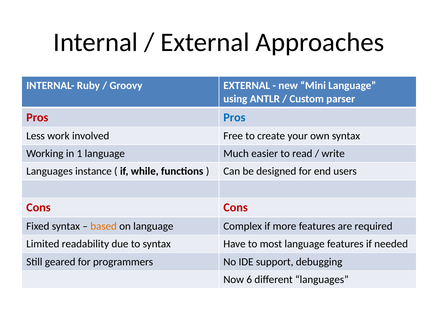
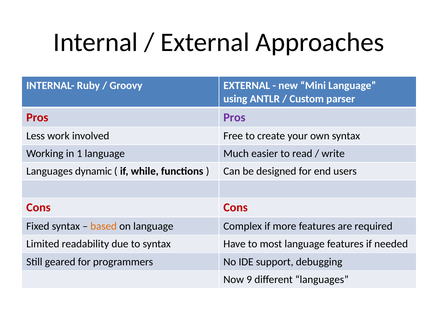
Pros colour: blue -> purple (234, 118)
instance: instance -> dynamic (93, 172)
6: 6 -> 9 (249, 280)
